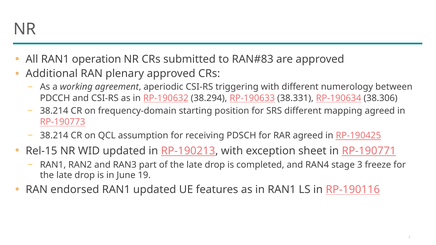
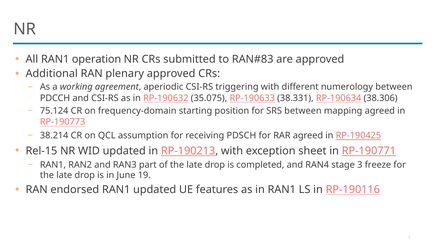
38.294: 38.294 -> 35.075 (209, 98)
38.214: 38.214 -> 75.124 (54, 111)
SRS different: different -> between (303, 111)
